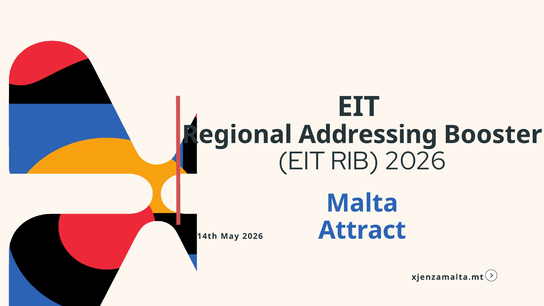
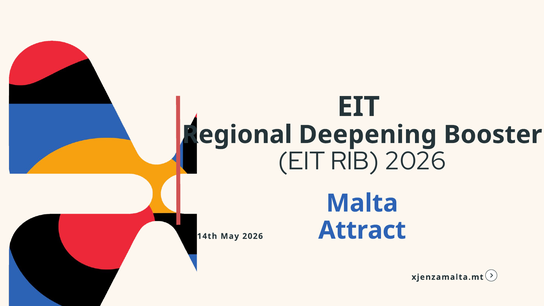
Addressing: Addressing -> Deepening (368, 135)
